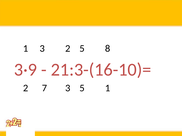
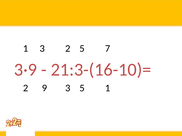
8: 8 -> 7 (108, 49)
7: 7 -> 9 (44, 88)
